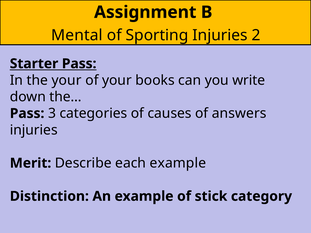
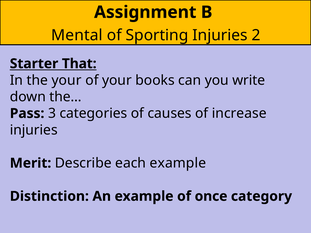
Starter Pass: Pass -> That (79, 64)
answers: answers -> increase (239, 114)
stick: stick -> once (211, 196)
